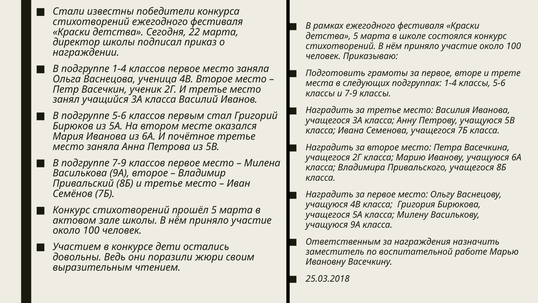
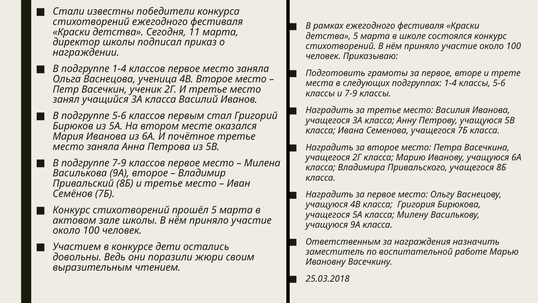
22: 22 -> 11 (194, 32)
